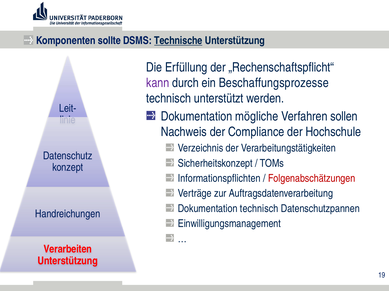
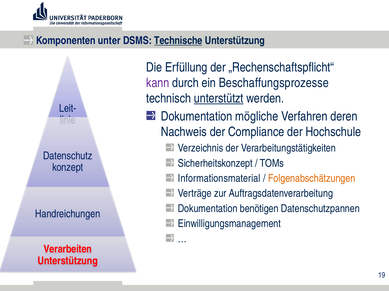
sollte: sollte -> unter (109, 41)
unterstützt underline: none -> present (219, 99)
sollen: sollen -> deren (344, 117)
Informationspflichten: Informationspflichten -> Informationsmaterial (219, 179)
Folgenabschätzungen colour: red -> orange (312, 179)
Dokumentation technisch: technisch -> benötigen (259, 209)
